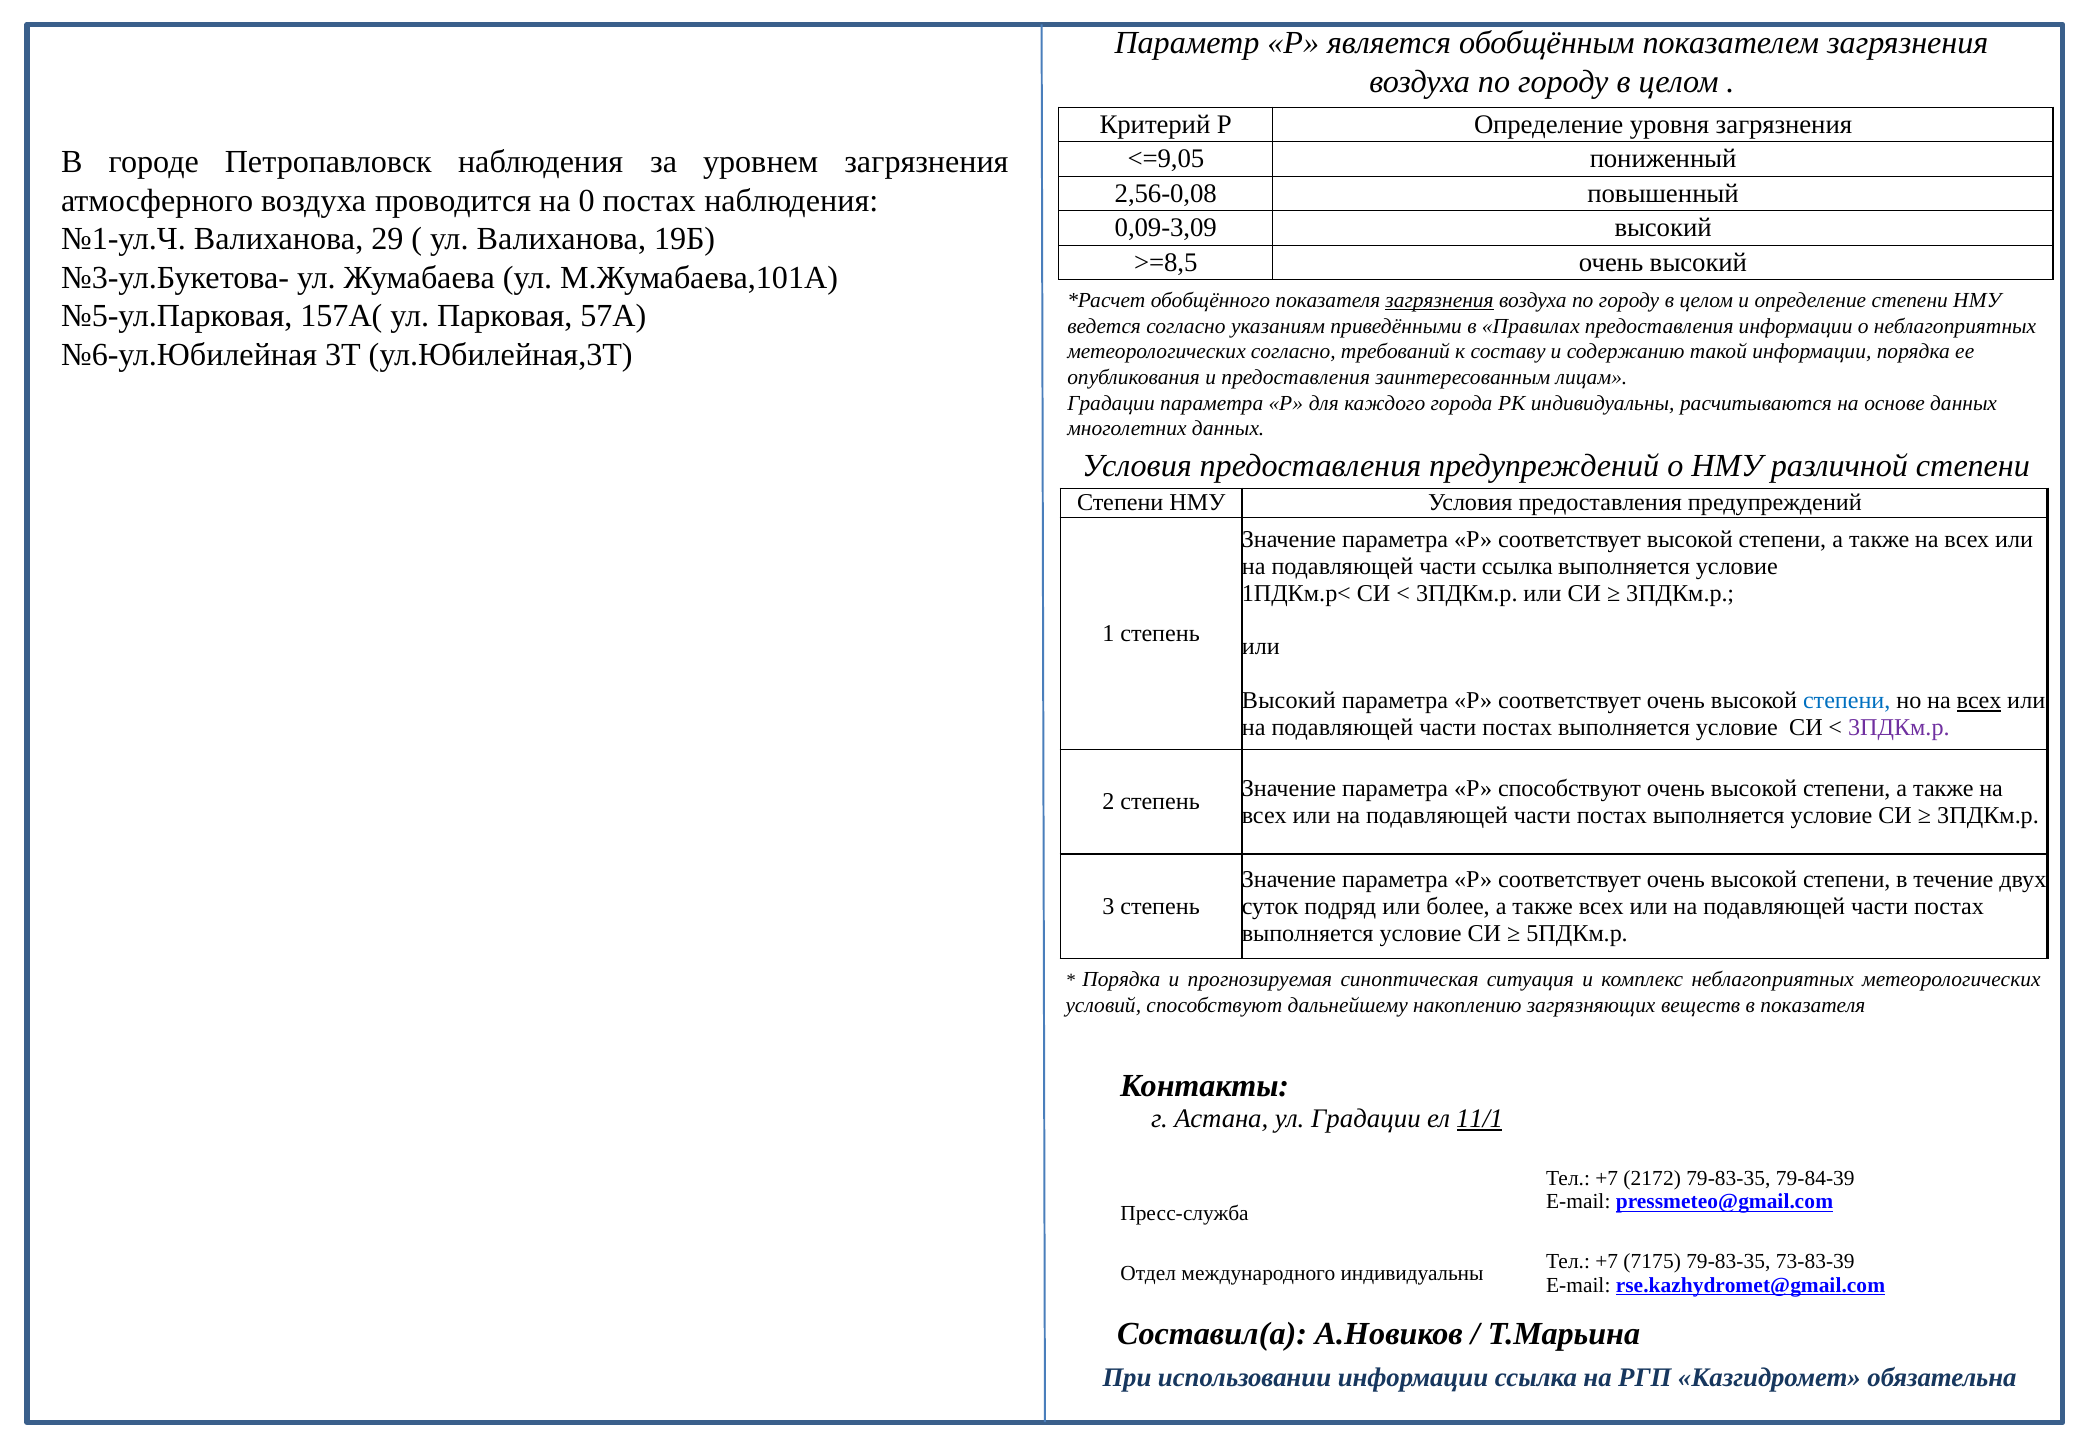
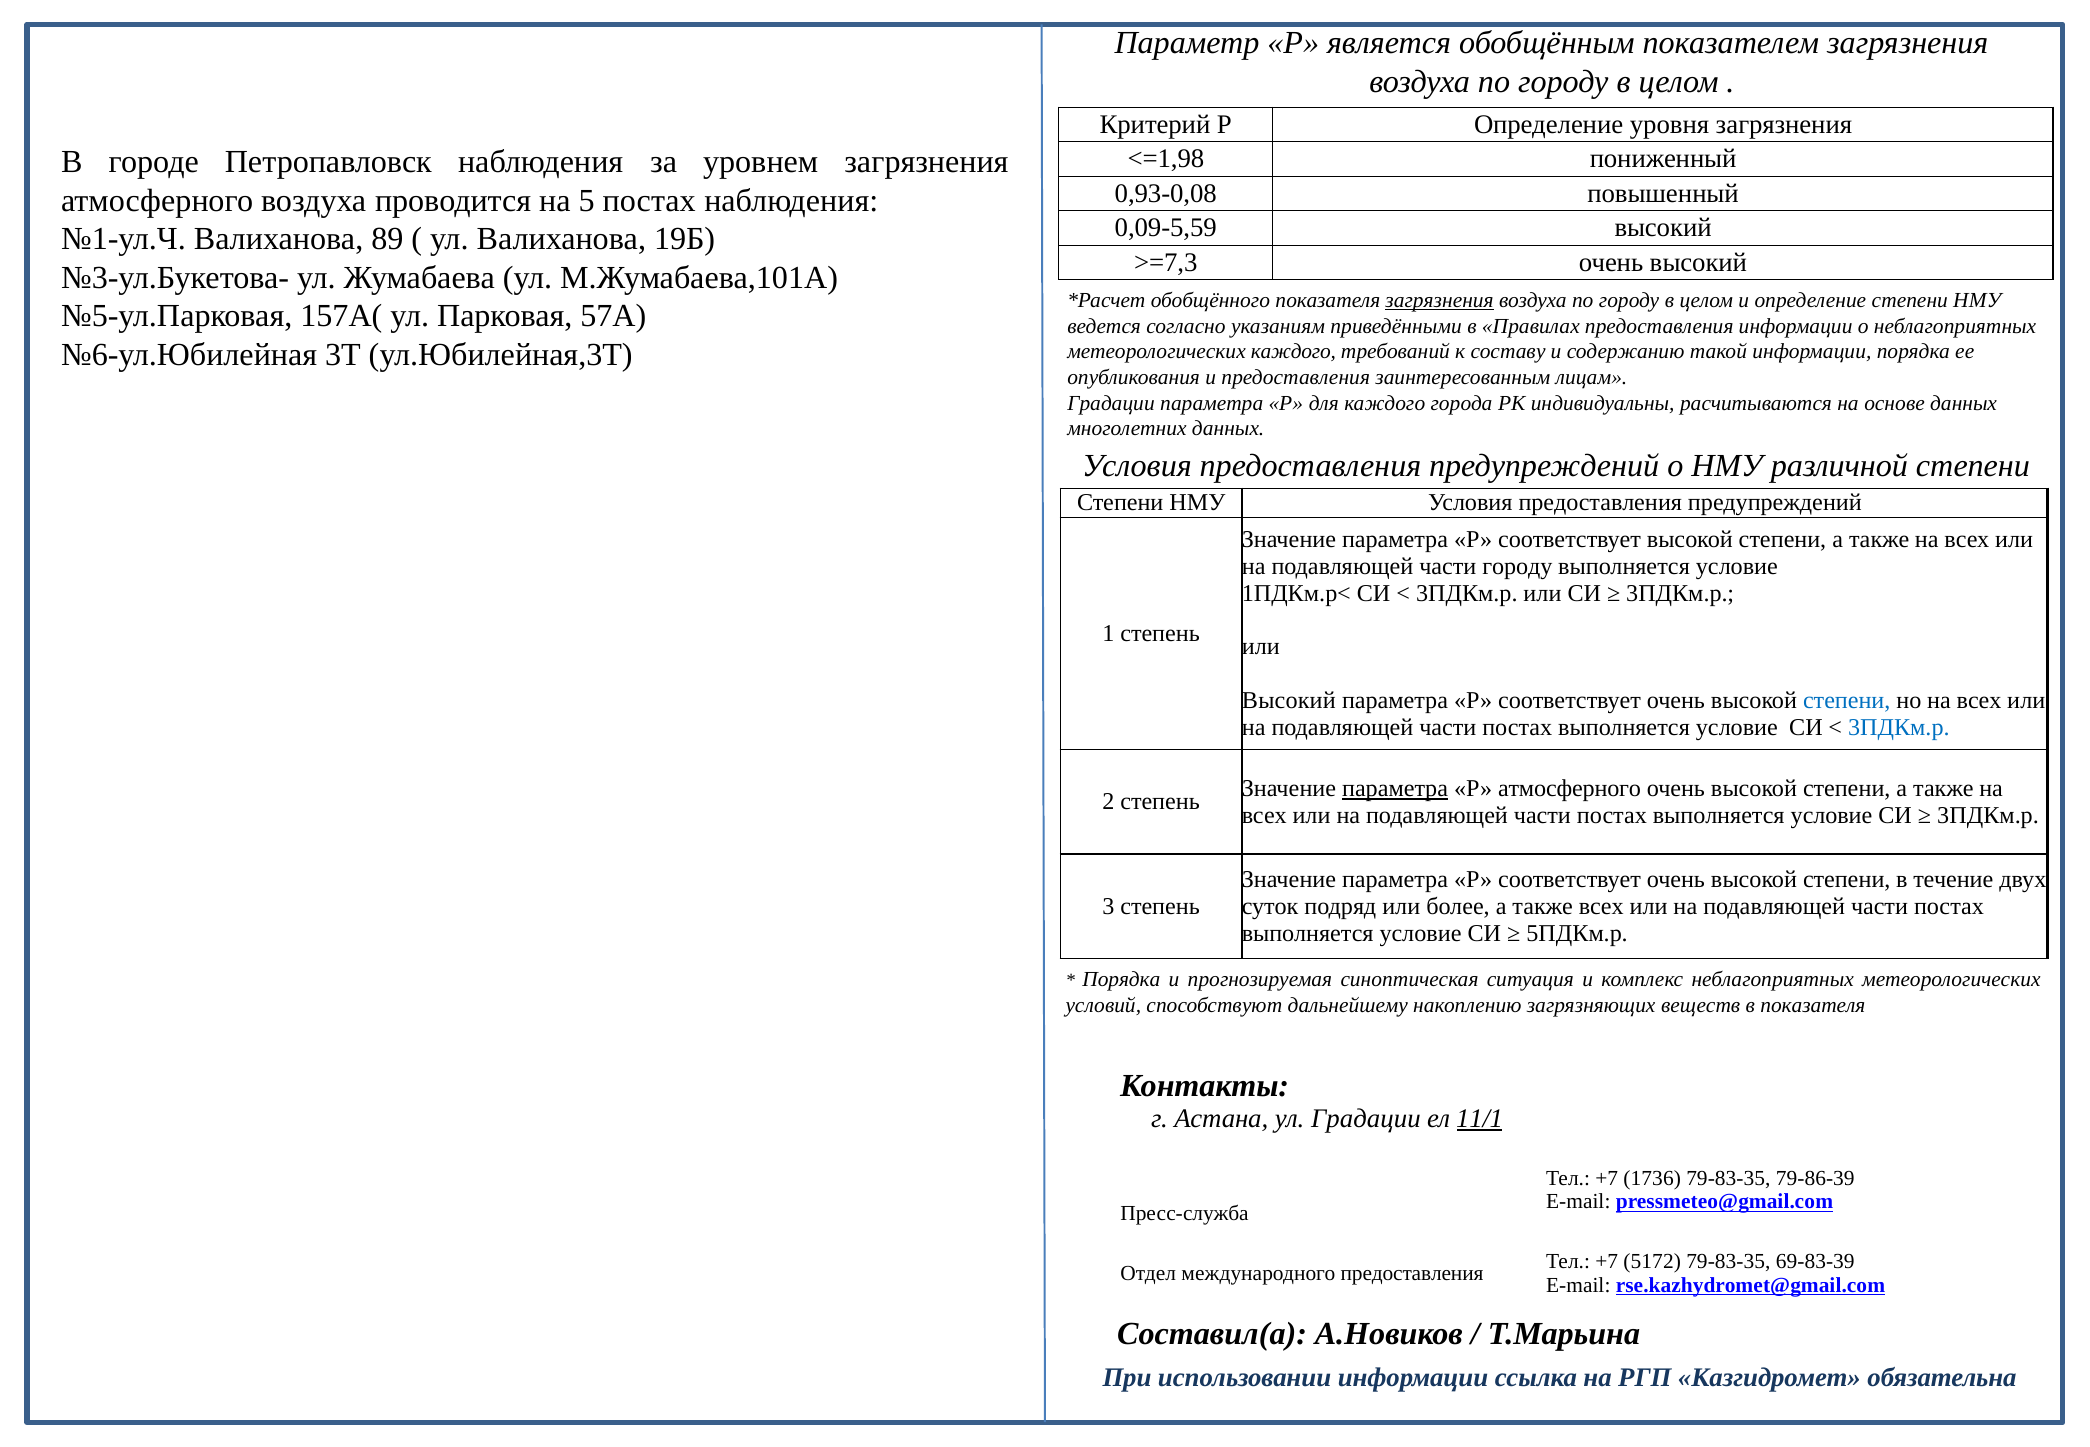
<=9,05: <=9,05 -> <=1,98 (1166, 159)
2,56-0,08: 2,56-0,08 -> 0,93-0,08 (1166, 193)
0: 0 -> 5 (587, 200)
0,09-3,09: 0,09-3,09 -> 0,09-5,59 (1166, 228)
29: 29 -> 89 (387, 239)
>=8,5: >=8,5 -> >=7,3 (1166, 262)
метеорологических согласно: согласно -> каждого (1293, 352)
части ссылка: ссылка -> городу (1517, 567)
всех underline: present -> none (1979, 700)
3ПДКм.р colour: purple -> blue (1899, 727)
параметра underline: none -> present (1395, 789)
Р способствуют: способствуют -> атмосферного (1570, 789)
2172: 2172 -> 1736 (1652, 1178)
79-84-39: 79-84-39 -> 79-86-39 (1815, 1178)
7175: 7175 -> 5172 (1652, 1262)
73-83-39: 73-83-39 -> 69-83-39 (1815, 1262)
международного индивидуальны: индивидуальны -> предоставления (1412, 1273)
